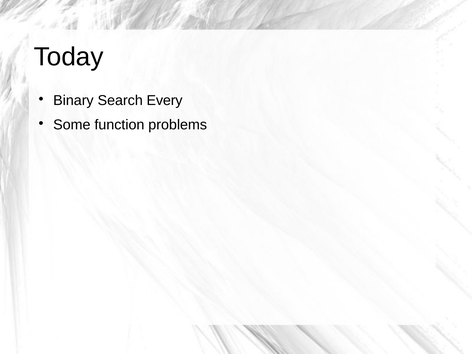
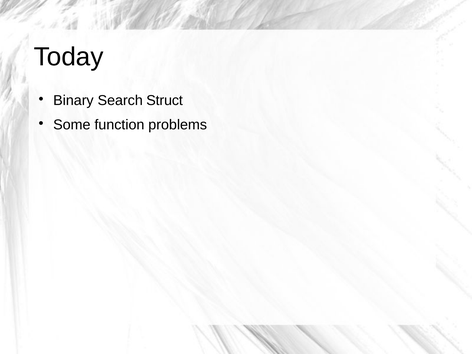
Every: Every -> Struct (165, 100)
